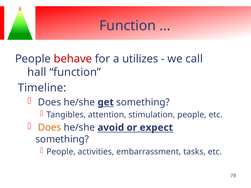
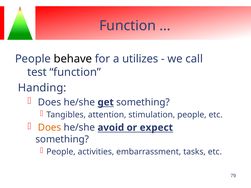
behave colour: red -> black (73, 59)
hall: hall -> test (37, 72)
Timeline: Timeline -> Handing (42, 88)
